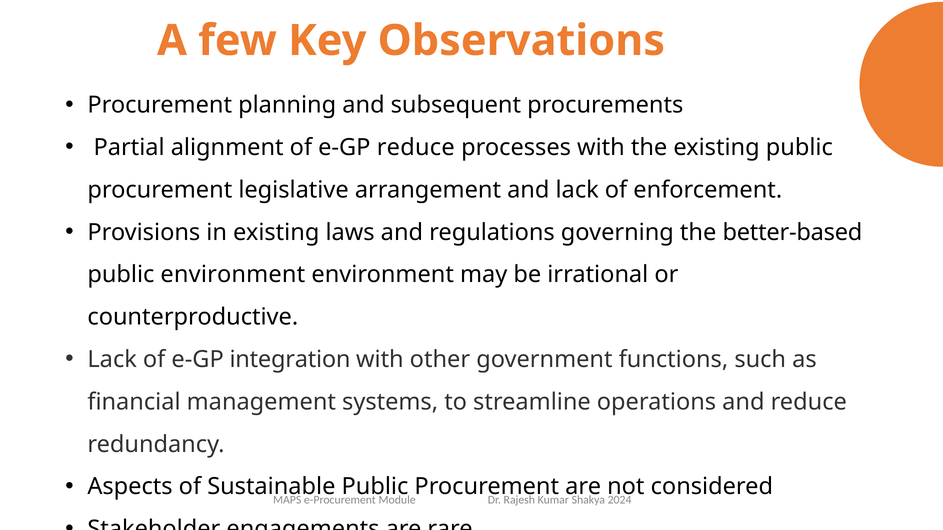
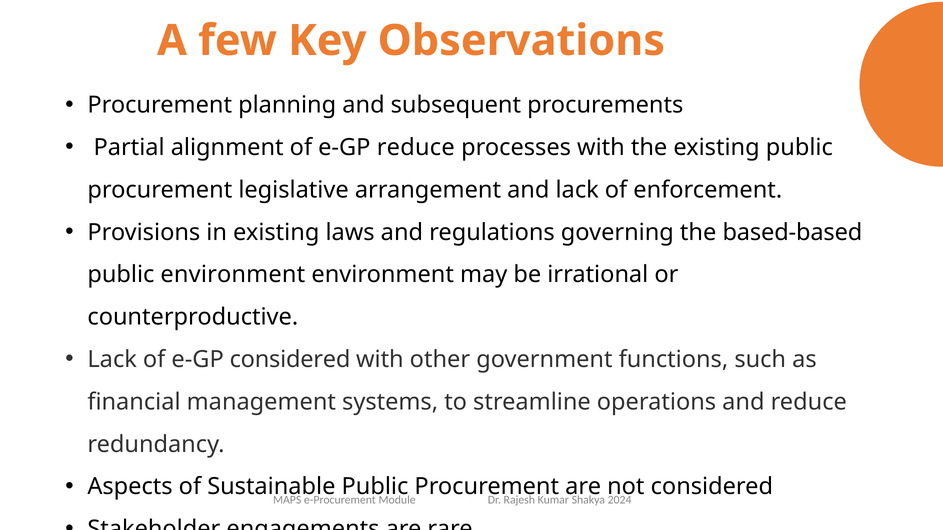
better-based: better-based -> based-based (792, 232)
e-GP integration: integration -> considered (290, 360)
